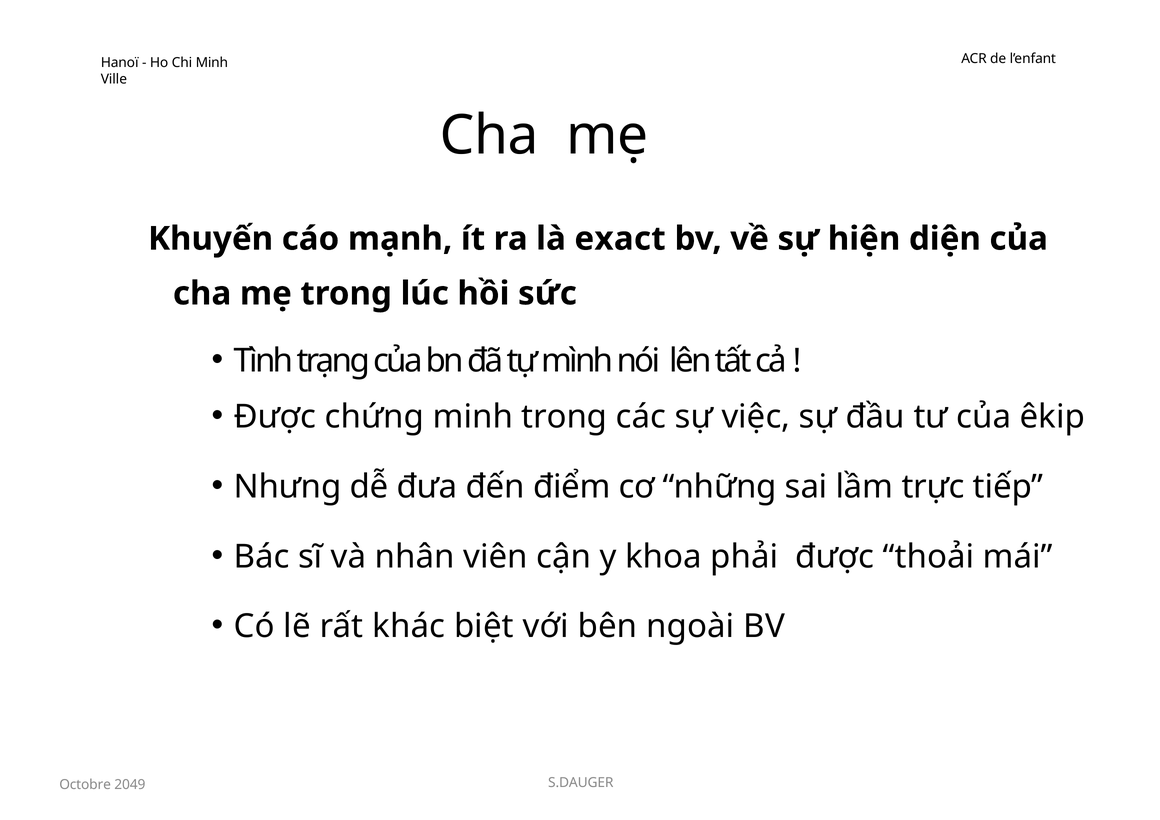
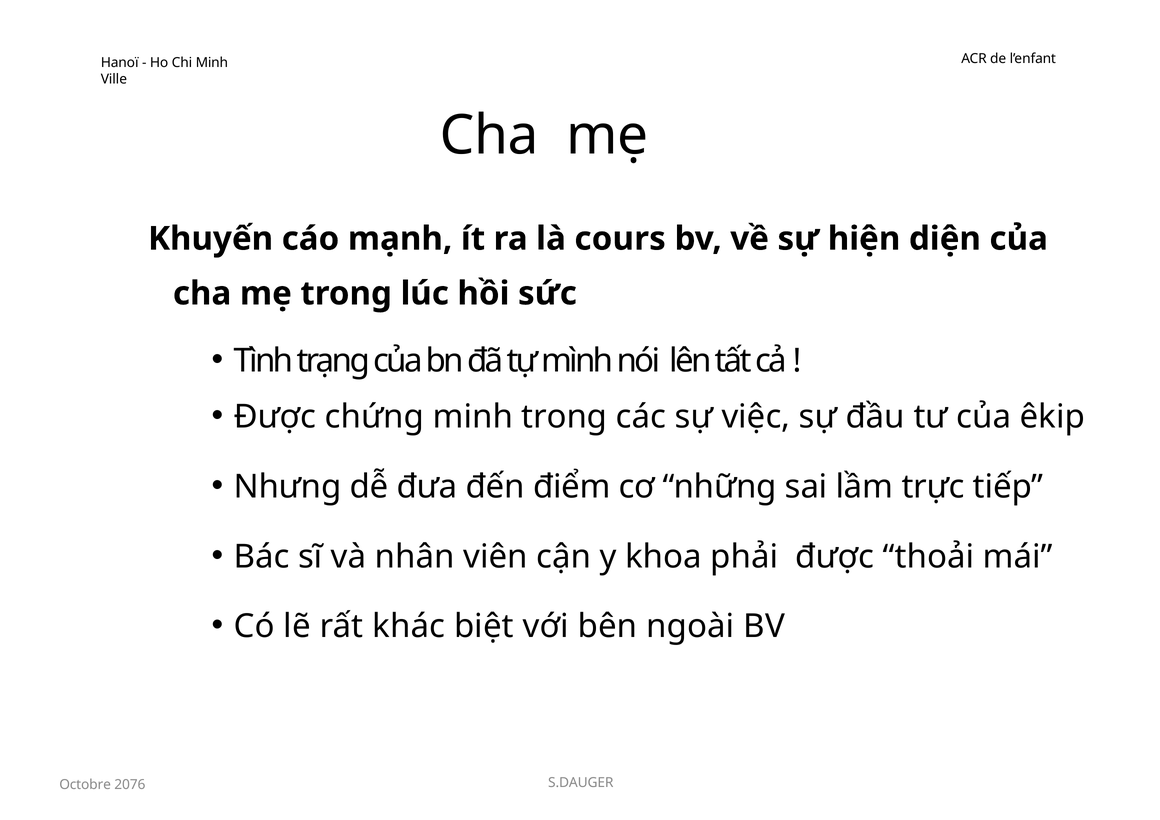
exact: exact -> cours (620, 239)
2049: 2049 -> 2076 (130, 785)
